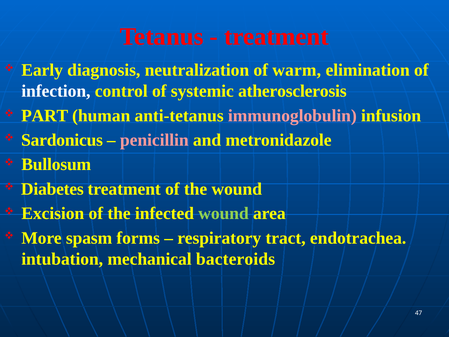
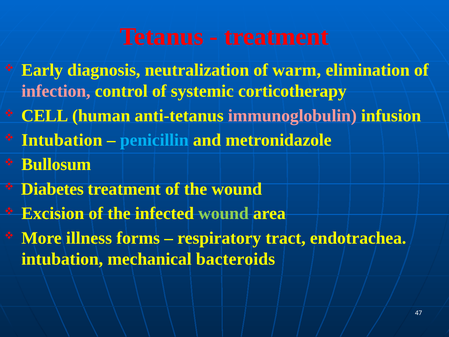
infection colour: white -> pink (56, 91)
atherosclerosis: atherosclerosis -> corticotherapy (292, 91)
PART: PART -> CELL (45, 116)
Sardonicus: Sardonicus -> Intubation (62, 140)
penicillin colour: pink -> light blue (154, 140)
spasm: spasm -> illness (89, 238)
